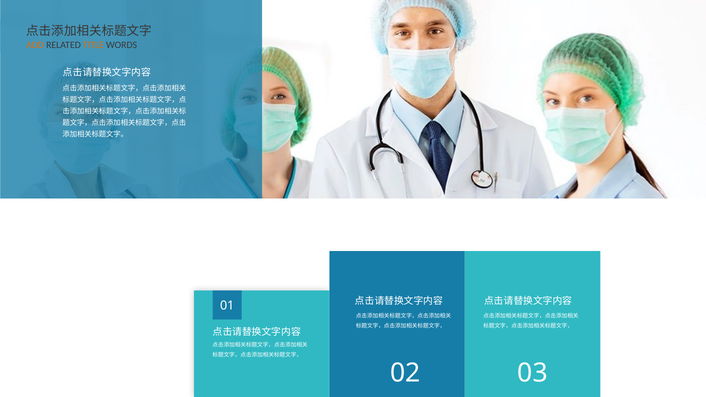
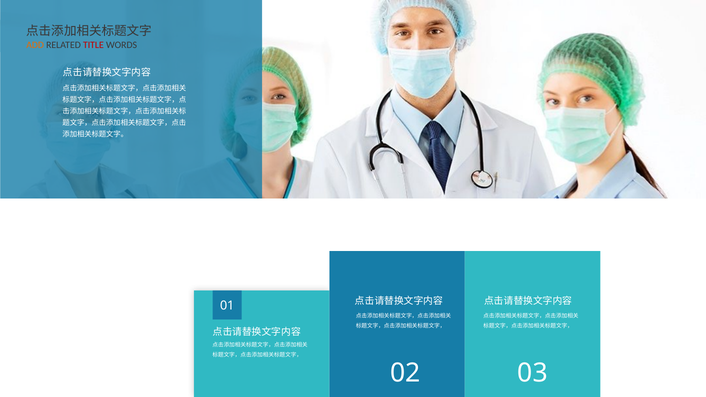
TITLE colour: orange -> red (93, 45)
